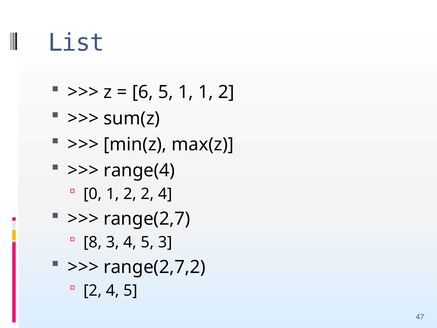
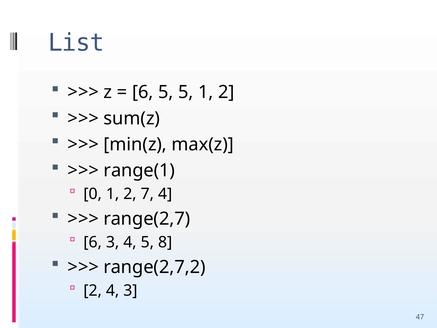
5 1: 1 -> 5 (186, 92)
range(4: range(4 -> range(1 (139, 170)
2 2: 2 -> 7 (147, 194)
8: 8 -> 6 (93, 242)
5 3: 3 -> 8 (165, 242)
2 4 5: 5 -> 3 (130, 290)
